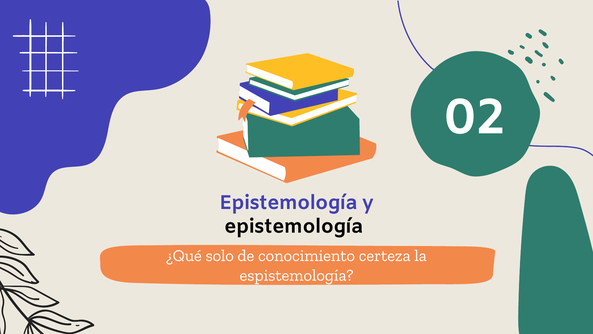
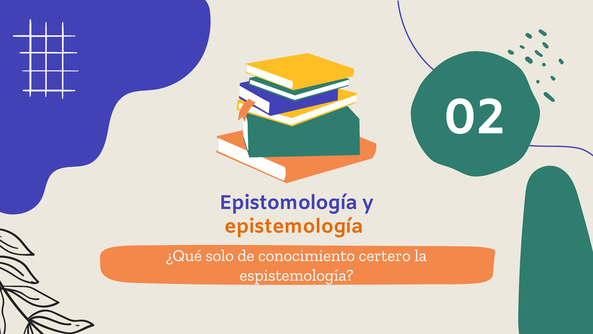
Epistemología: Epistemología -> Epistomología (288, 202)
epistemología colour: black -> orange (294, 226)
certeza: certeza -> certero (385, 255)
